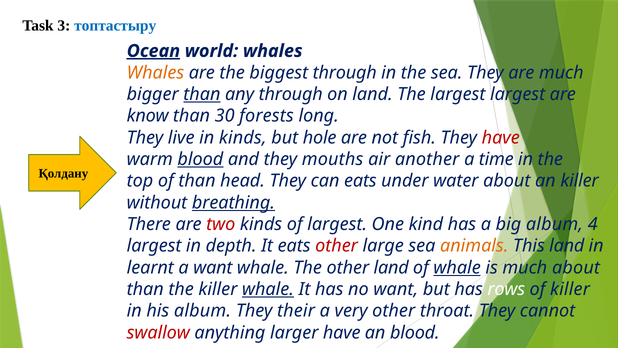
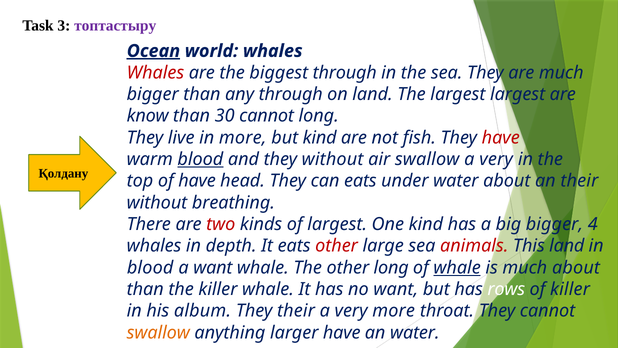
топтастыру colour: blue -> purple (115, 26)
Whales colour: orange -> red (155, 73)
than underline: present -> none (202, 94)
30 forests: forests -> cannot (267, 116)
in kinds: kinds -> more (243, 138)
but hole: hole -> kind (320, 138)
they mouths: mouths -> without (333, 159)
air another: another -> swallow (427, 159)
time: time -> very (496, 159)
of than: than -> have (197, 181)
an killer: killer -> their (579, 181)
breathing underline: present -> none (233, 202)
big album: album -> bigger (554, 224)
largest: largest -> whales (154, 246)
animals colour: orange -> red (474, 246)
learnt: learnt -> blood (150, 267)
other land: land -> long (391, 267)
whale underline: present -> none (268, 289)
very other: other -> more (394, 311)
swallow colour: red -> orange (158, 332)
an blood: blood -> water (415, 332)
